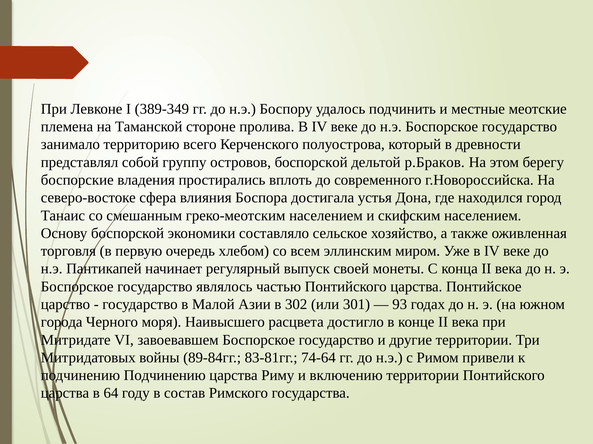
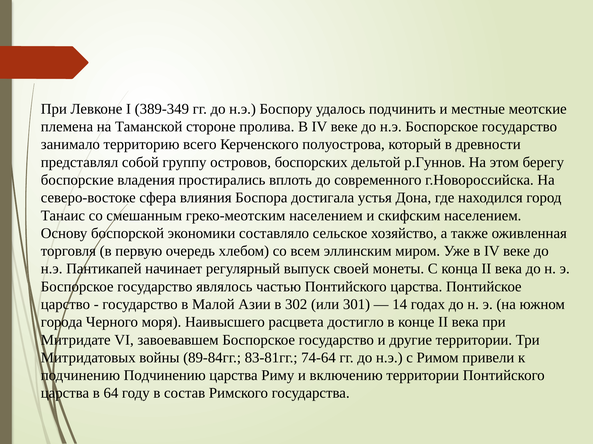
островов боспорской: боспорской -> боспорских (311, 162)
р.Браков: р.Браков -> р.Гуннов (435, 162)
93: 93 -> 14 (400, 305)
